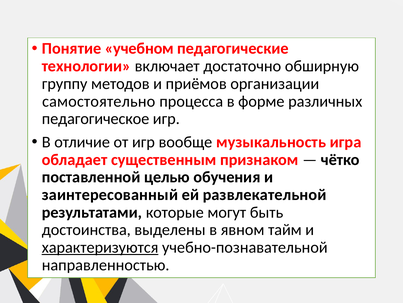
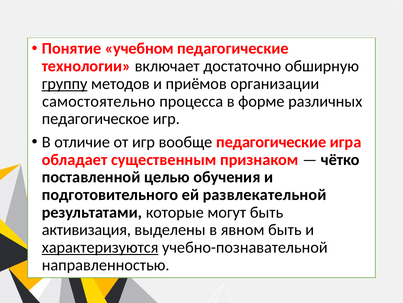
группу underline: none -> present (65, 84)
вообще музыкальность: музыкальность -> педагогические (271, 142)
заинтересованный: заинтересованный -> подготовительного (110, 194)
достоинства: достоинства -> активизация (86, 229)
явном тайм: тайм -> быть (285, 229)
